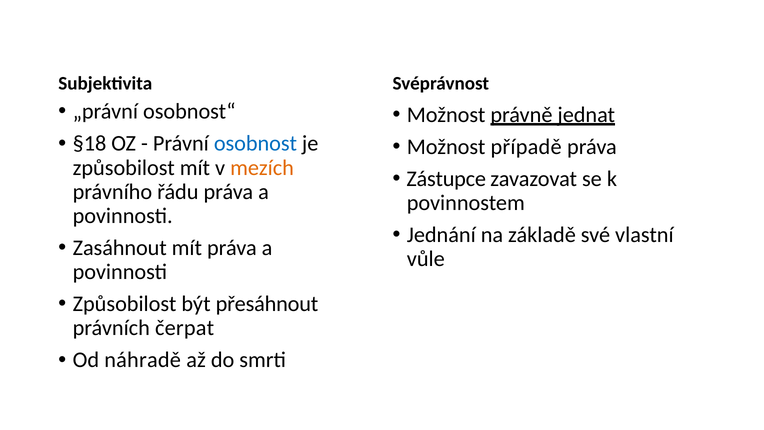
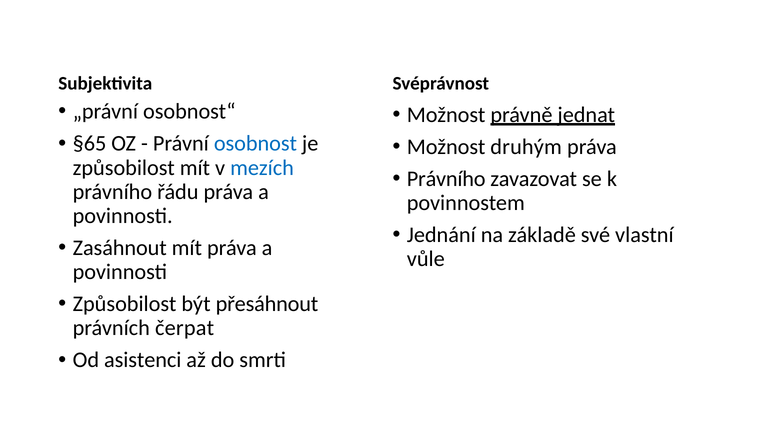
§18: §18 -> §65 (90, 143)
případě: případě -> druhým (526, 147)
mezích colour: orange -> blue (262, 168)
Zástupce: Zástupce -> Právního (446, 179)
náhradě: náhradě -> asistenci (143, 360)
